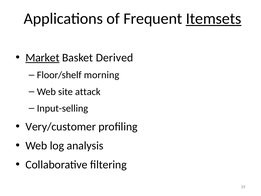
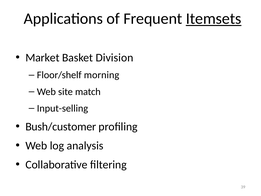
Market underline: present -> none (43, 58)
Derived: Derived -> Division (115, 58)
attack: attack -> match (88, 92)
Very/customer: Very/customer -> Bush/customer (61, 126)
